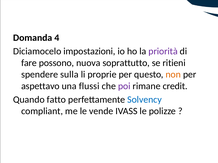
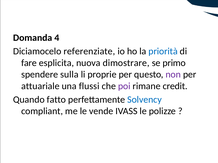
impostazioni: impostazioni -> referenziate (89, 51)
priorità colour: purple -> blue (163, 51)
possono: possono -> esplicita (56, 63)
soprattutto: soprattutto -> dimostrare (126, 63)
ritieni: ritieni -> primo (174, 63)
non colour: orange -> purple (173, 75)
aspettavo: aspettavo -> attuariale (40, 86)
